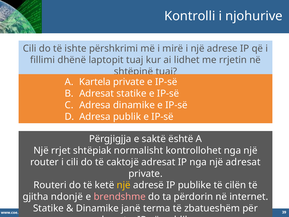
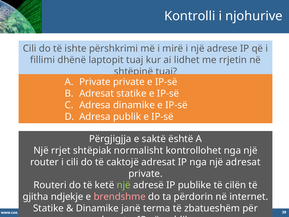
A Kartela: Kartela -> Private (95, 82)
një colour: yellow -> light green (124, 185)
ndonjë: ndonjë -> ndjekje (67, 197)
